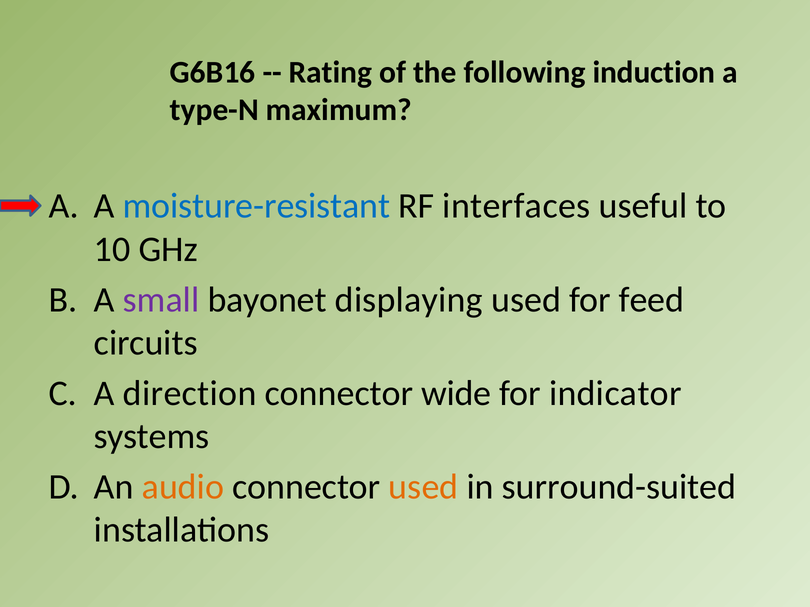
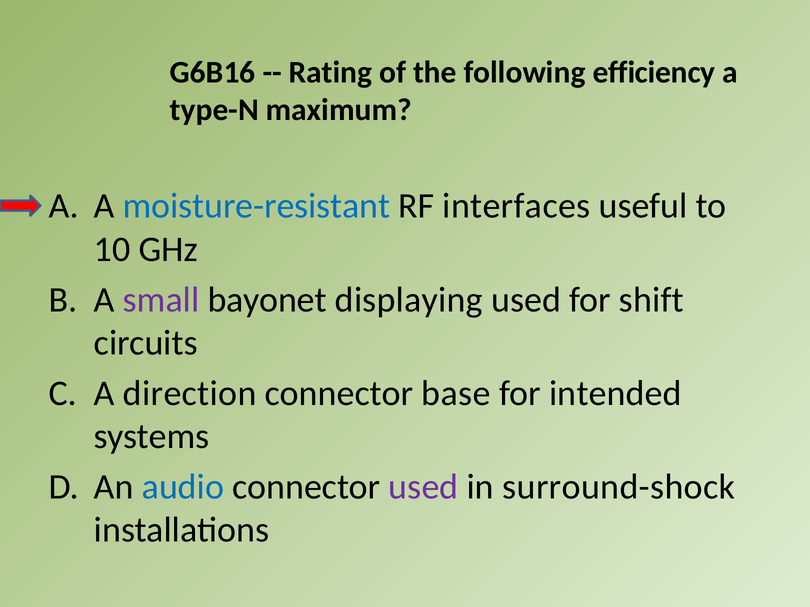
induction: induction -> efficiency (654, 72)
feed: feed -> shift (651, 300)
wide: wide -> base (456, 394)
indicator: indicator -> intended (615, 394)
audio colour: orange -> blue (183, 487)
used colour: orange -> purple (423, 487)
surround-suited: surround-suited -> surround-shock (619, 487)
